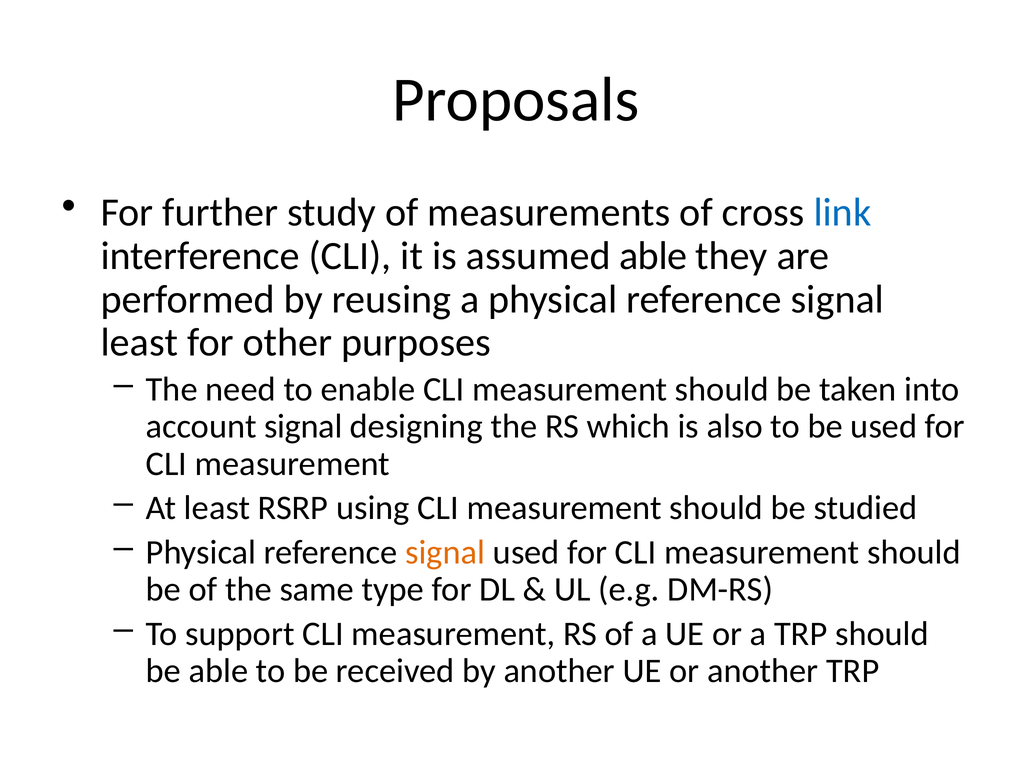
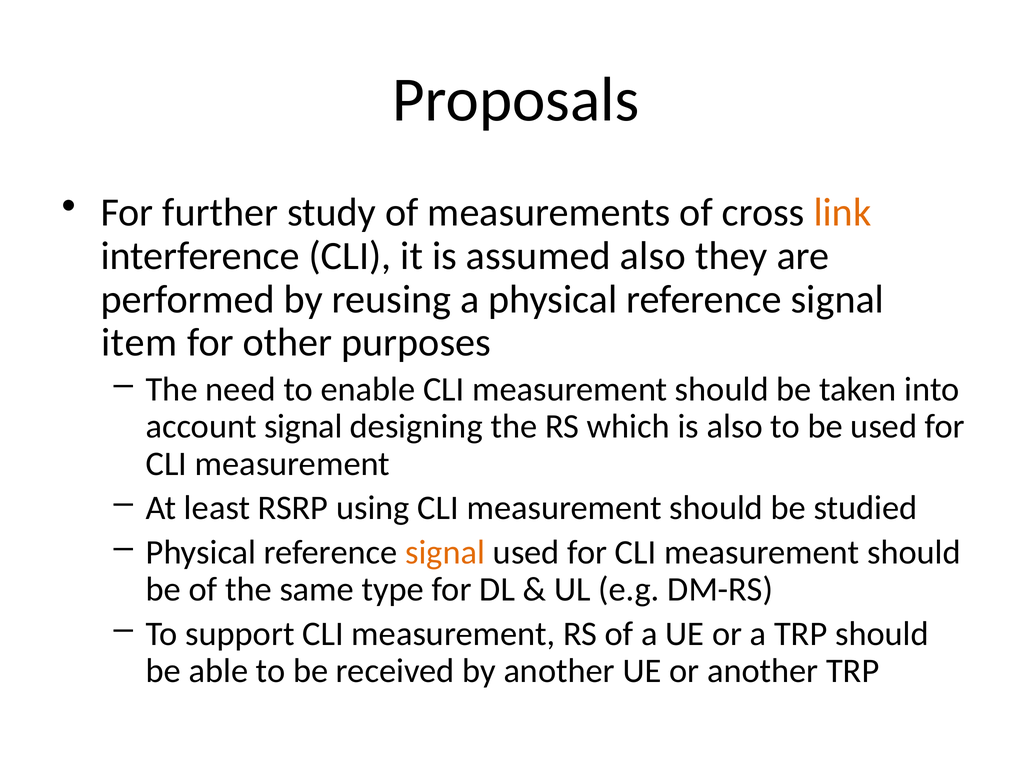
link colour: blue -> orange (842, 213)
assumed able: able -> also (653, 256)
least: least -> item (139, 343)
